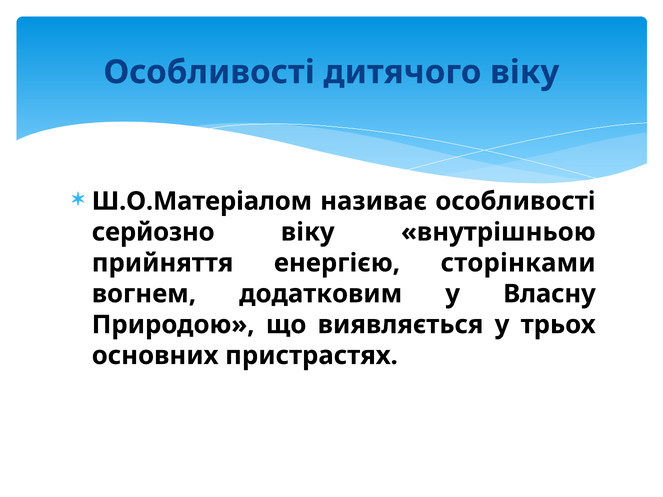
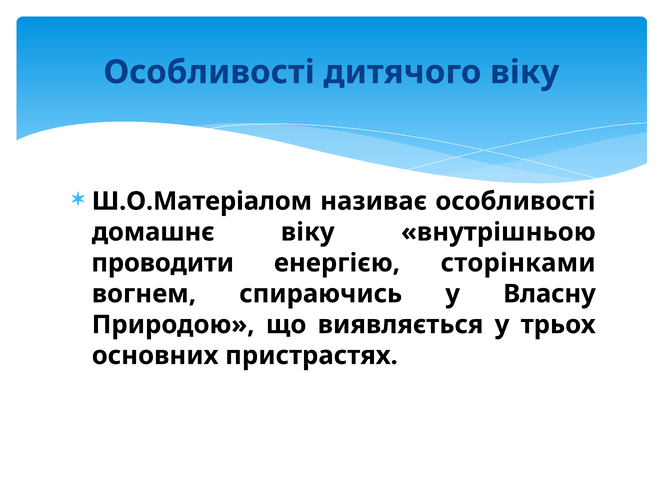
серйозно: серйозно -> домашнє (153, 232)
прийняття: прийняття -> проводити (163, 263)
додатковим: додатковим -> спираючись (321, 294)
